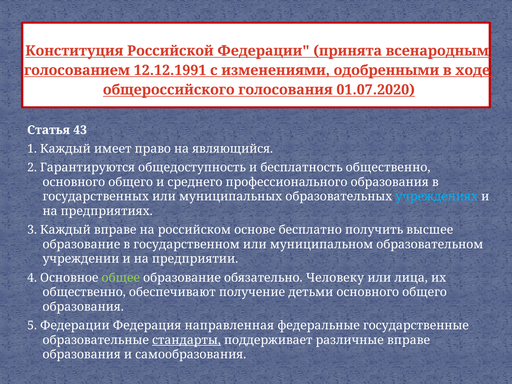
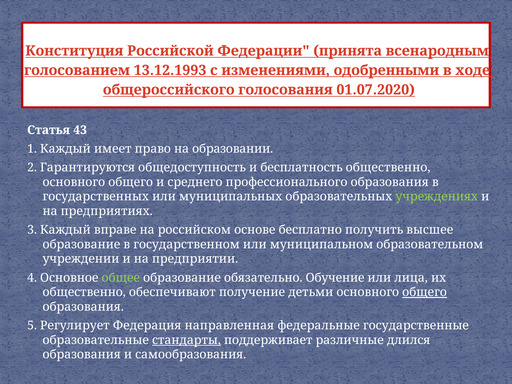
12.12.1991: 12.12.1991 -> 13.12.1993 (170, 70)
являющийся: являющийся -> образовании (233, 149)
учреждениях colour: light blue -> light green (437, 197)
Человеку: Человеку -> Обучение (335, 278)
общего underline: none -> present (425, 292)
5 Федерации: Федерации -> Регулирует (75, 326)
различные вправе: вправе -> длился (409, 340)
